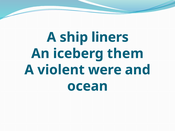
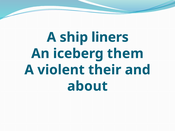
were: were -> their (105, 70)
ocean: ocean -> about (87, 86)
